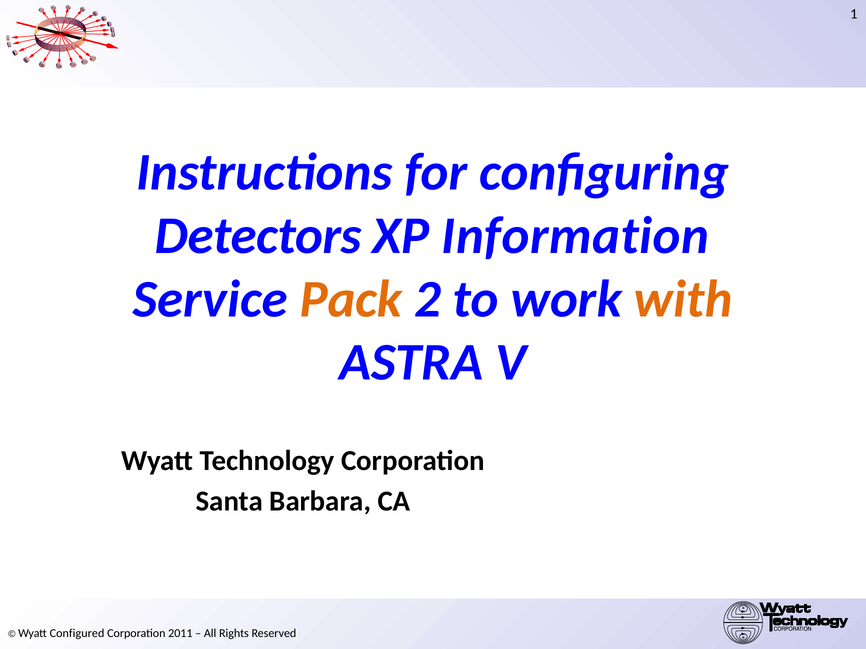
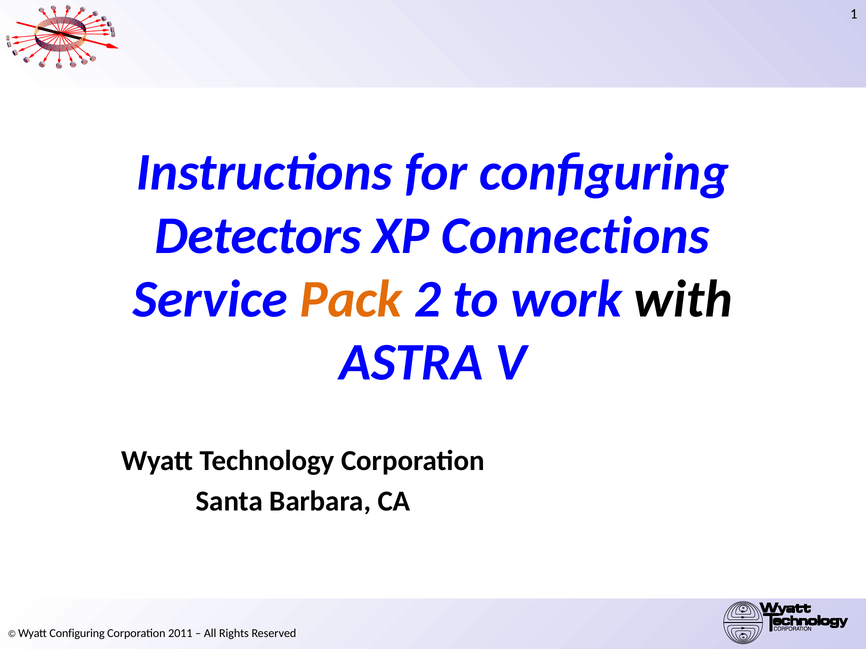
Information: Information -> Connections (575, 236)
with colour: orange -> black (683, 299)
Wyatt Configured: Configured -> Configuring (77, 634)
